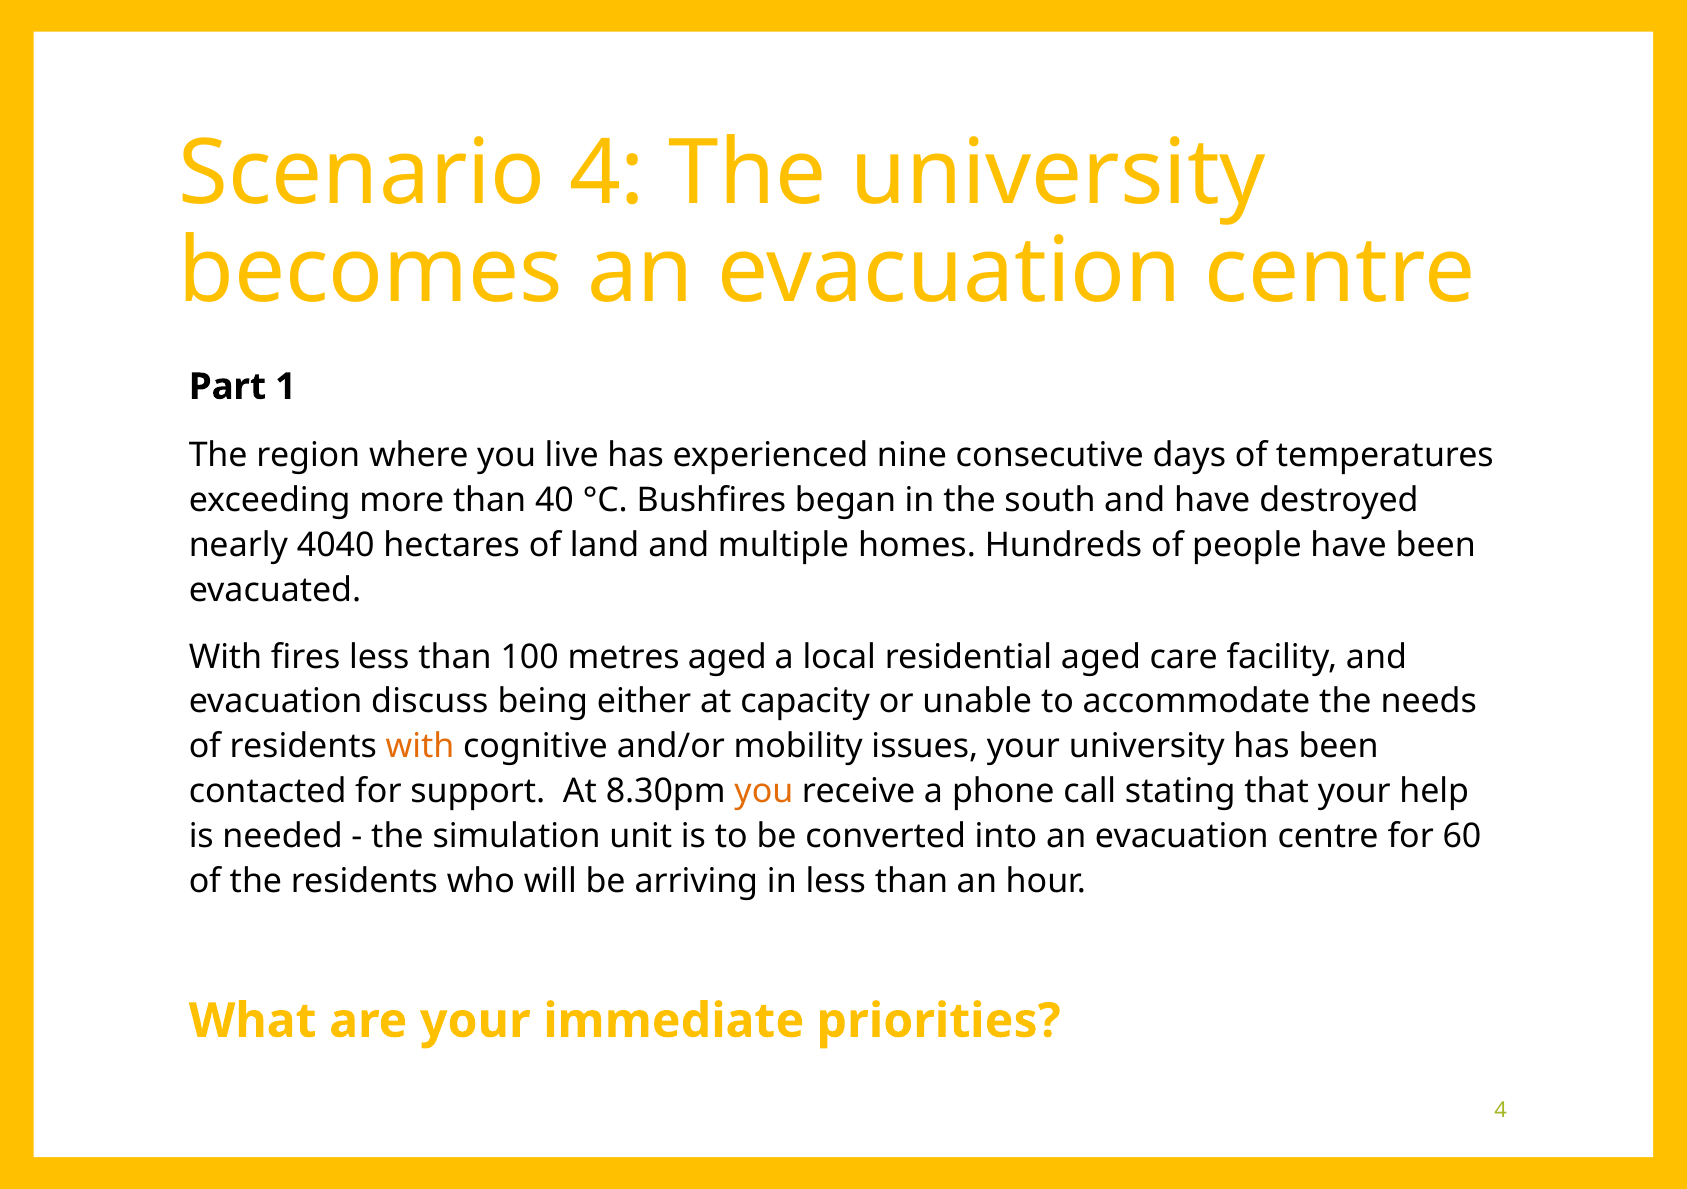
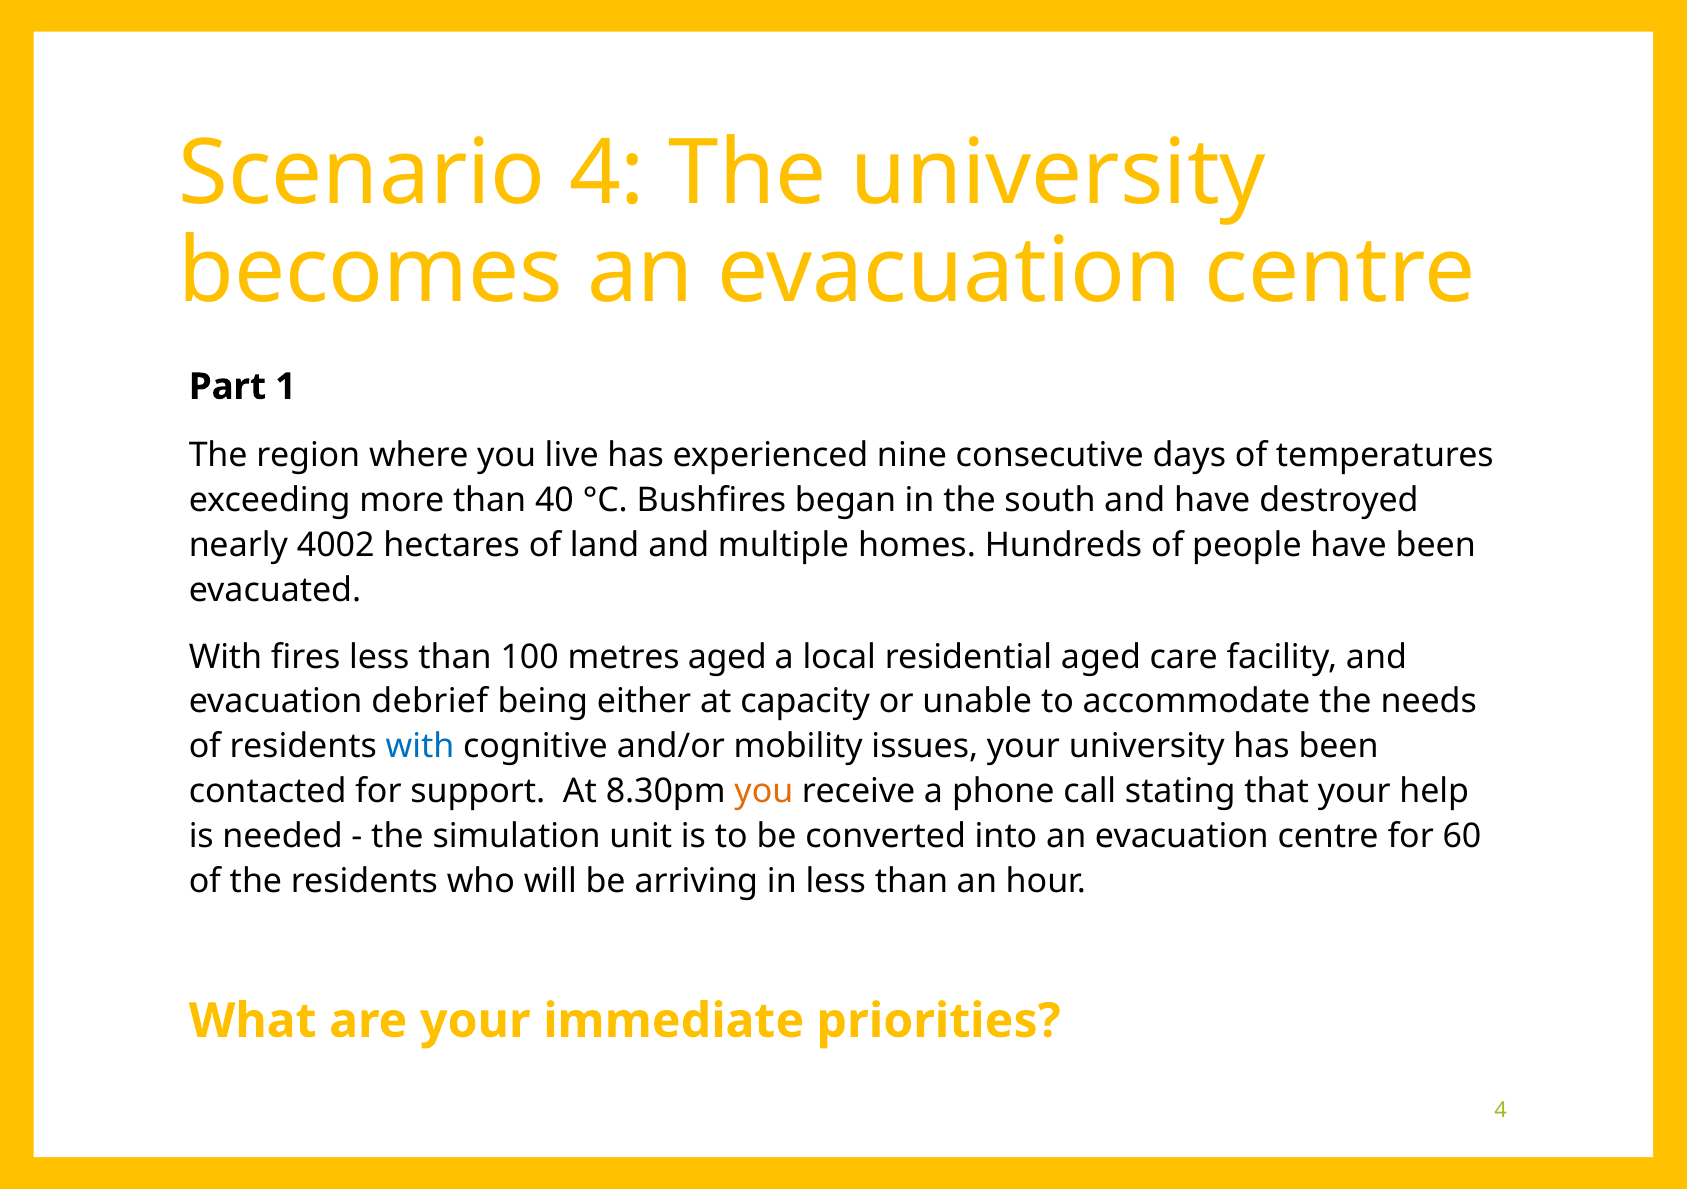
4040: 4040 -> 4002 (336, 545)
discuss: discuss -> debrief (430, 702)
with colour: orange -> blue (420, 747)
